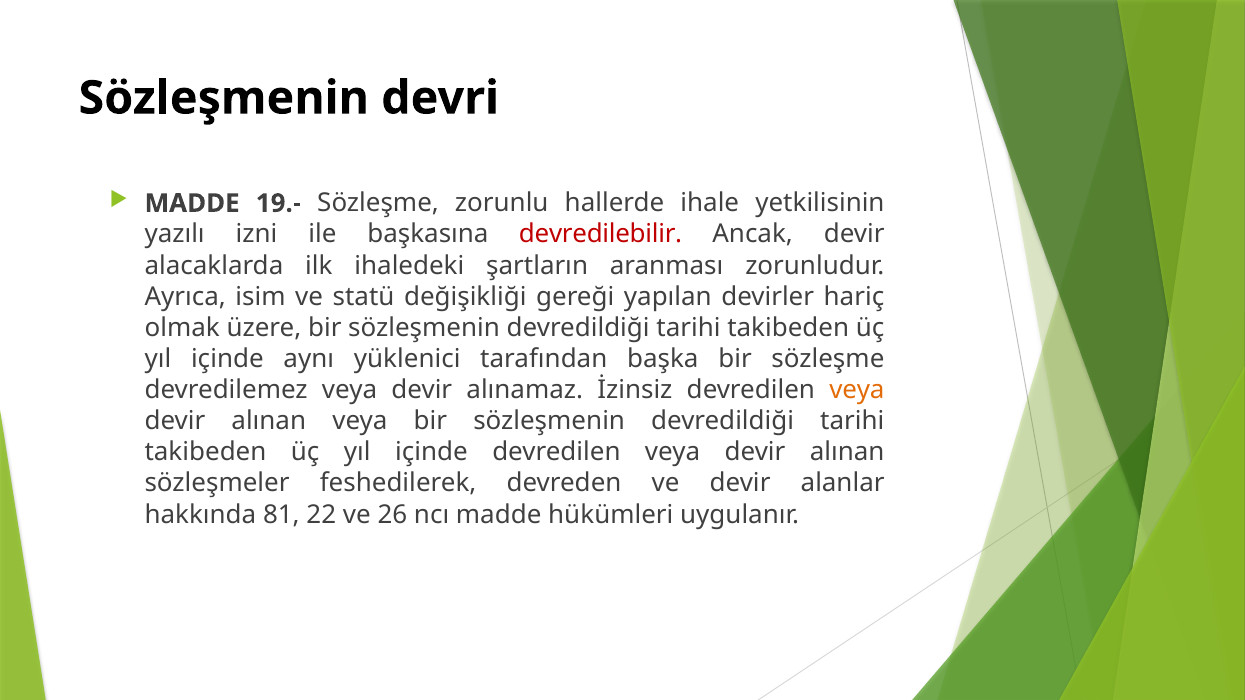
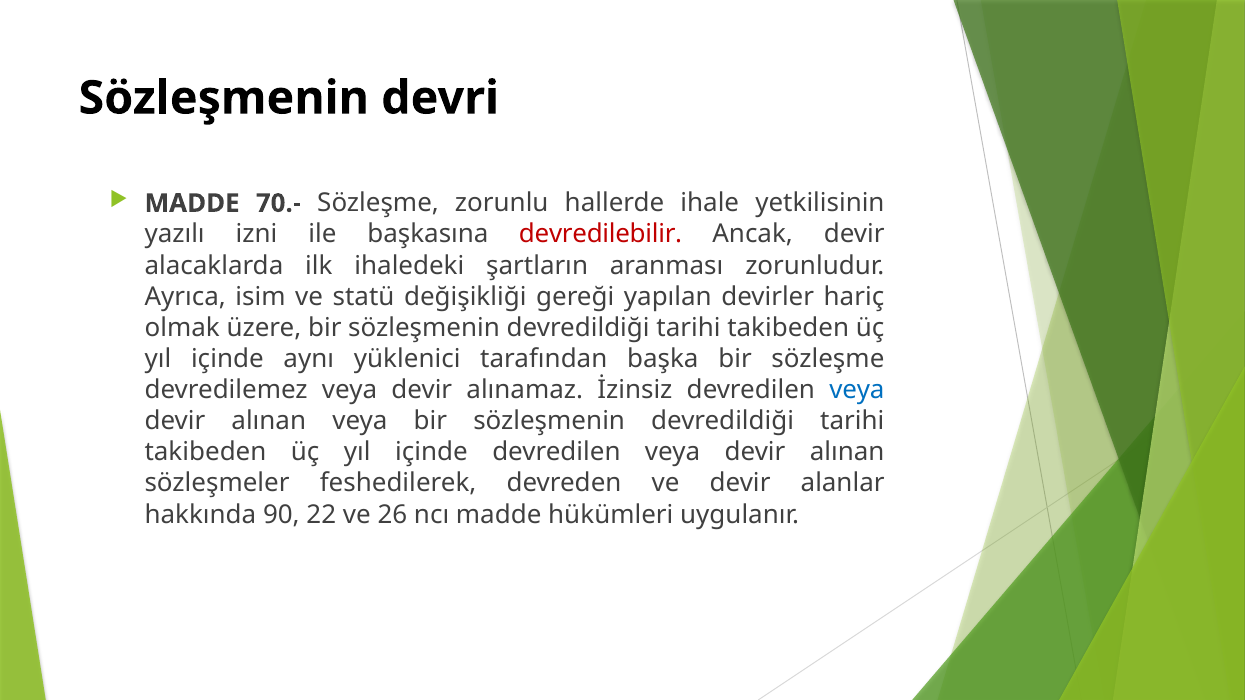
19.-: 19.- -> 70.- (278, 203)
veya colour: orange -> blue (857, 390)
81: 81 -> 90 (281, 515)
